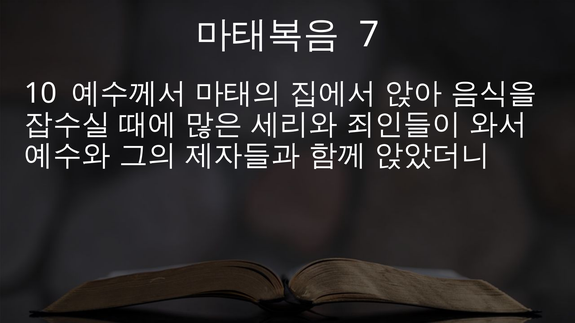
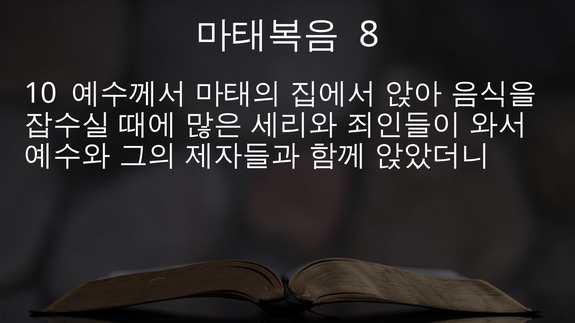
7: 7 -> 8 (369, 35)
